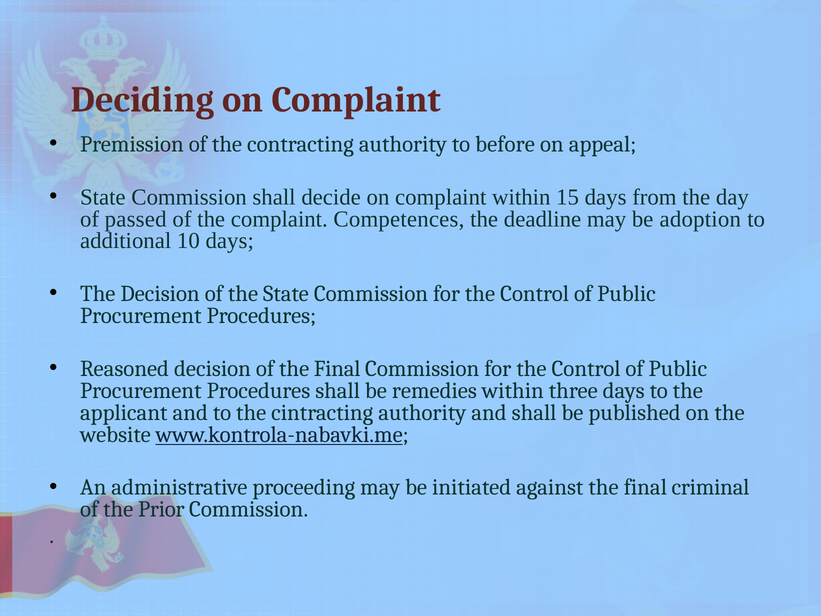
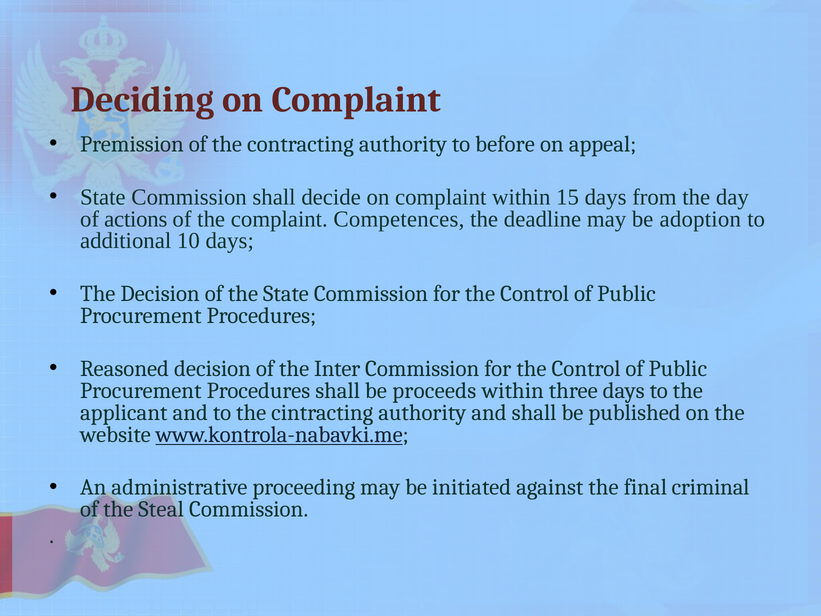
passed: passed -> actions (136, 219)
of the Final: Final -> Inter (337, 369)
remedies: remedies -> proceeds (434, 390)
Prior: Prior -> Steal (161, 509)
